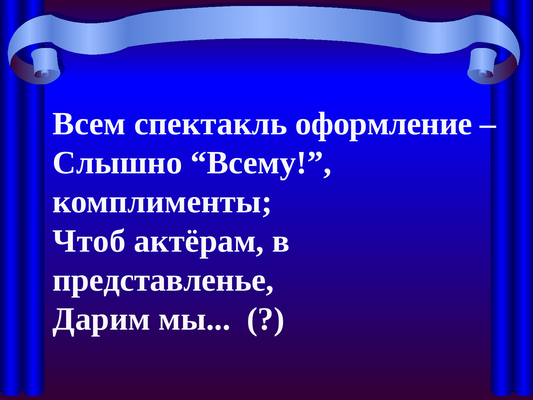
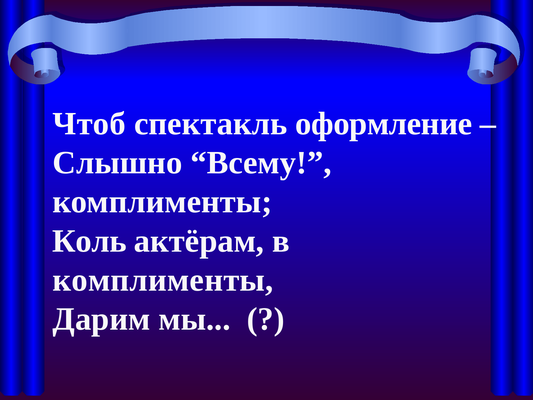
Всем: Всем -> Чтоб (89, 124)
Чтоб: Чтоб -> Коль (89, 241)
представленье: представленье -> комплименты (163, 280)
